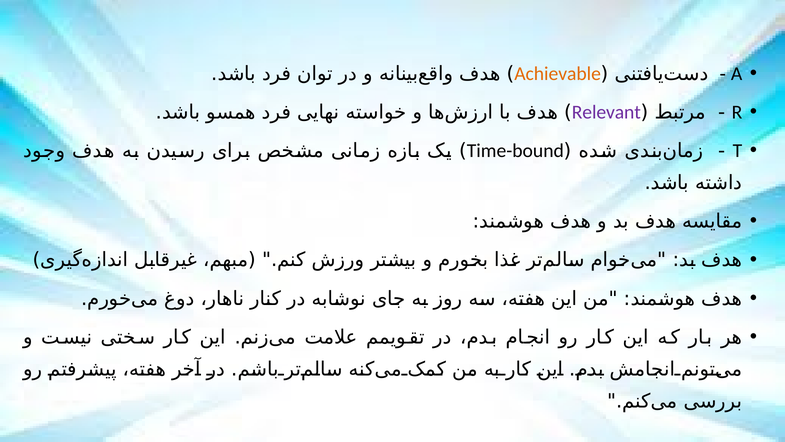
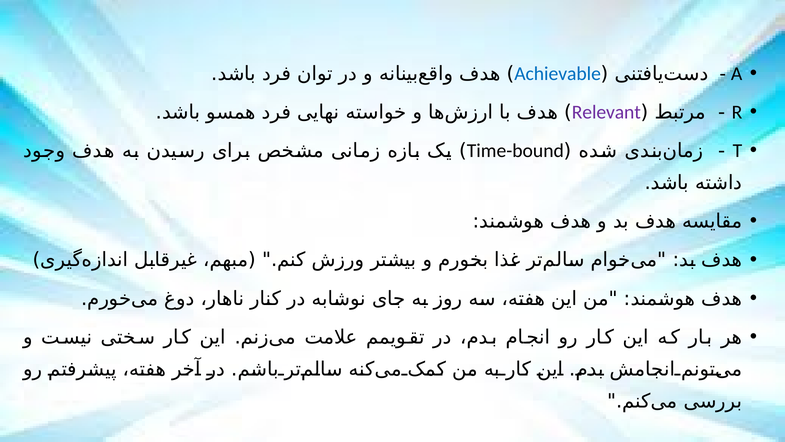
Achievable colour: orange -> blue (558, 73)
